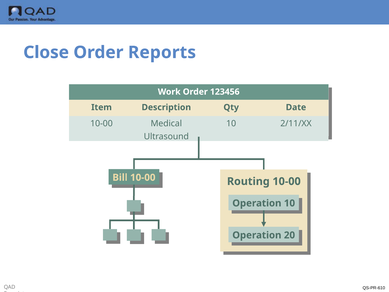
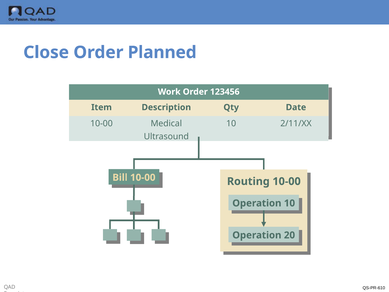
Reports: Reports -> Planned (162, 52)
